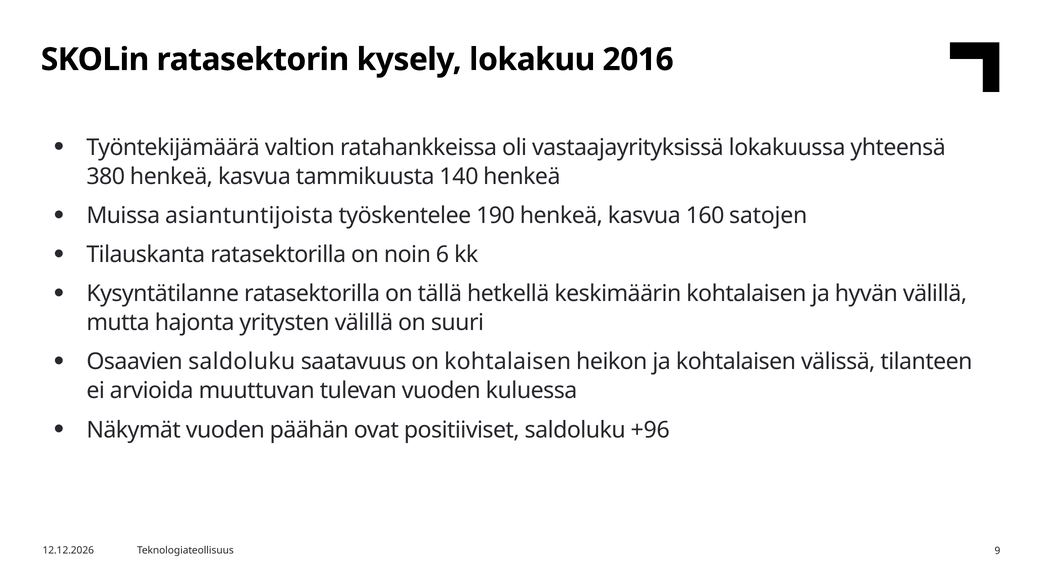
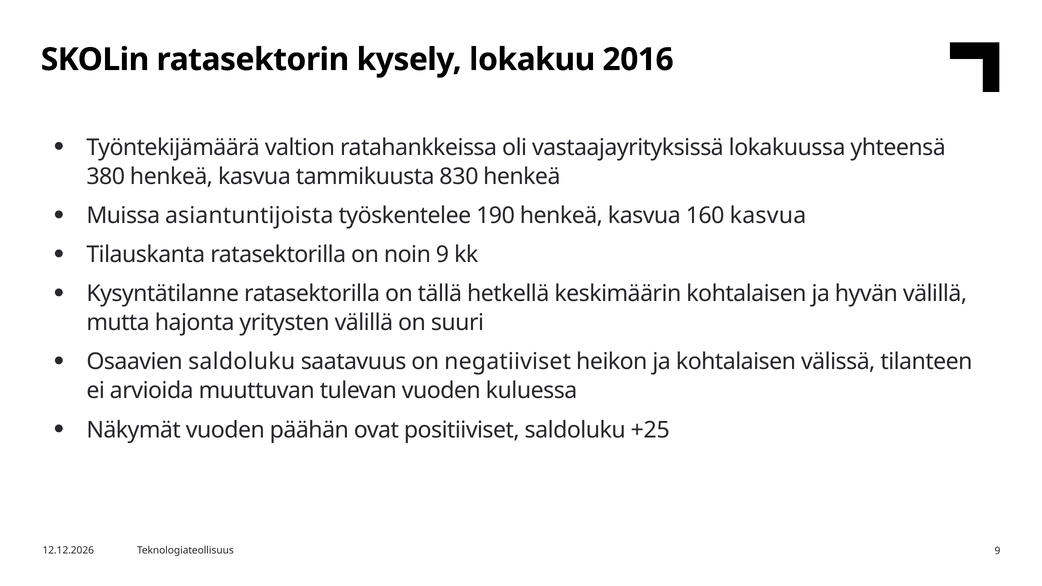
140: 140 -> 830 (459, 177)
160 satojen: satojen -> kasvua (768, 216)
noin 6: 6 -> 9 (442, 255)
on kohtalaisen: kohtalaisen -> negatiiviset (508, 362)
+96: +96 -> +25 (650, 430)
